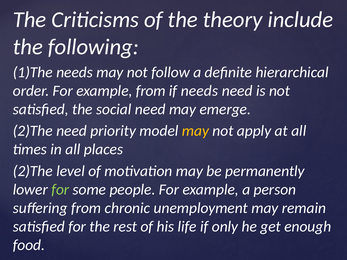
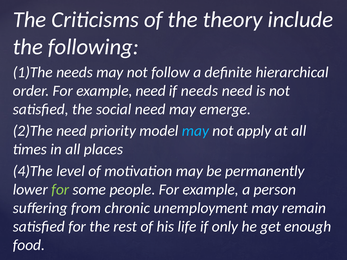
example from: from -> need (151, 91)
may colour: yellow -> light blue (195, 131)
2)The: 2)The -> 4)The (33, 171)
